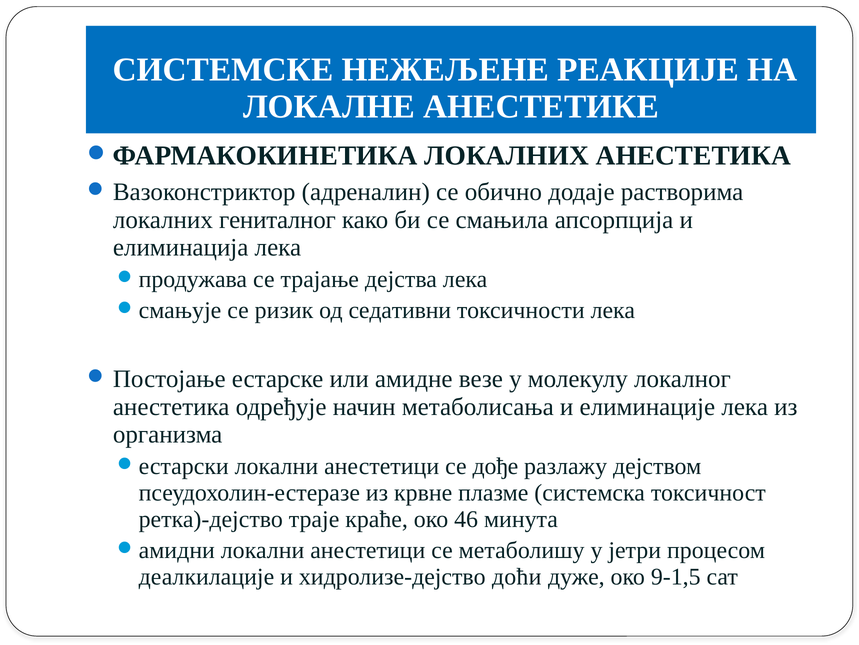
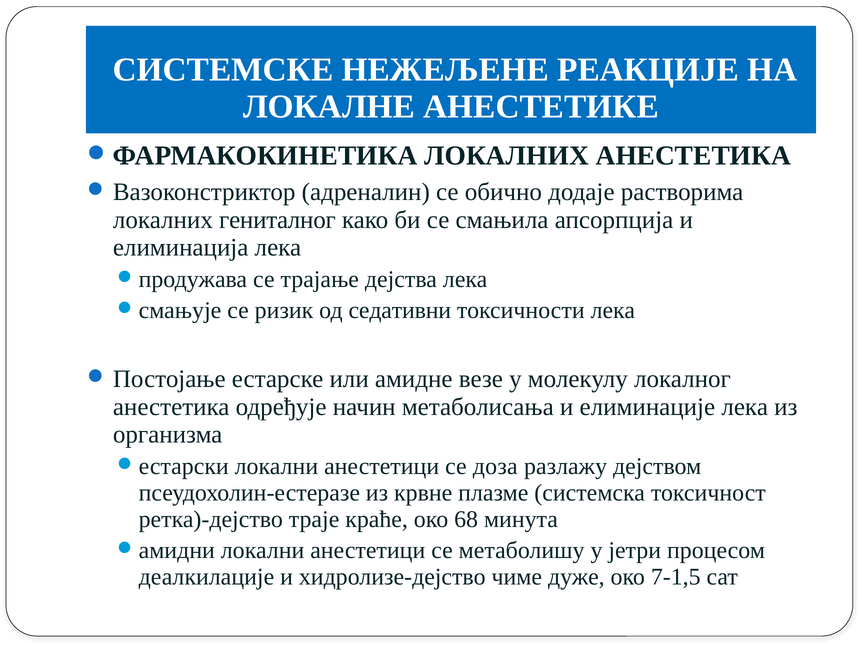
дође: дође -> доза (495, 466)
46: 46 -> 68 (466, 519)
доћи: доћи -> чиме (517, 576)
9-1,5: 9-1,5 -> 7-1,5 (676, 576)
